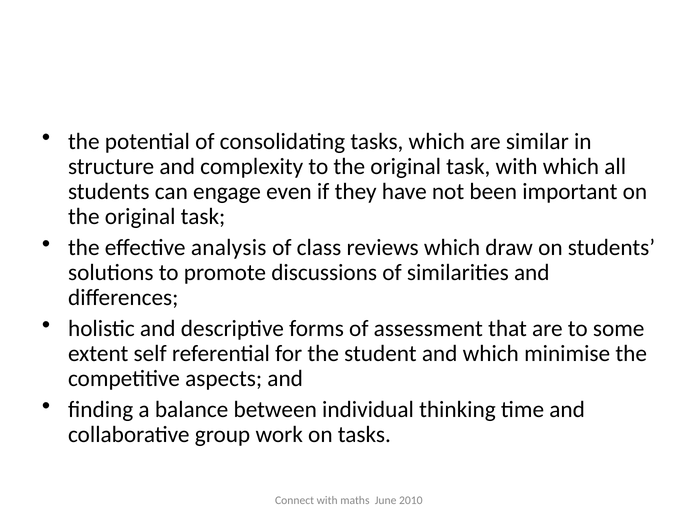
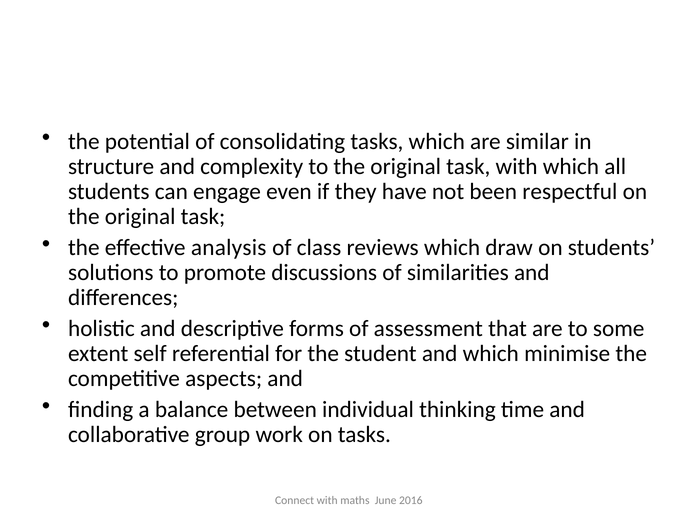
important: important -> respectful (570, 191)
2010: 2010 -> 2016 (411, 500)
